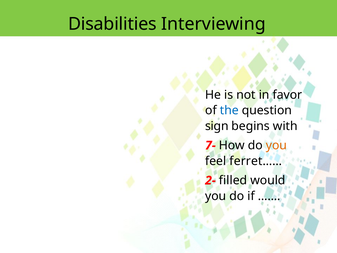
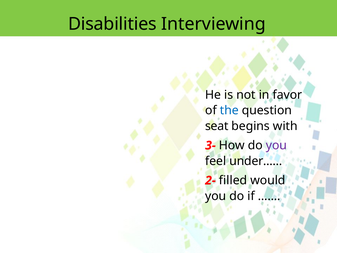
sign: sign -> seat (217, 126)
7-: 7- -> 3- (210, 145)
you colour: orange -> purple (276, 145)
ferret……: ferret…… -> under…… (256, 161)
